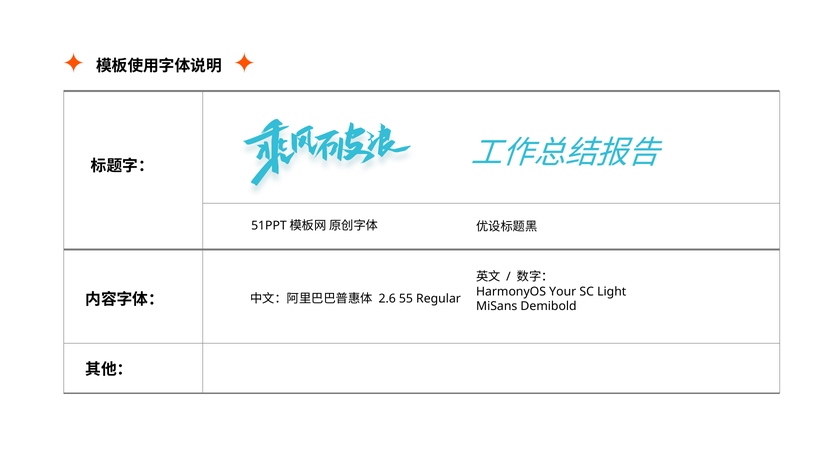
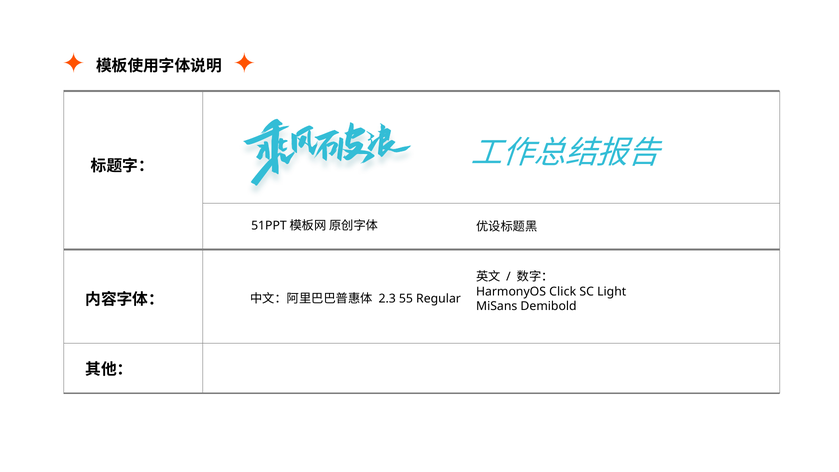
Your: Your -> Click (563, 292)
2.6: 2.6 -> 2.3 (387, 299)
